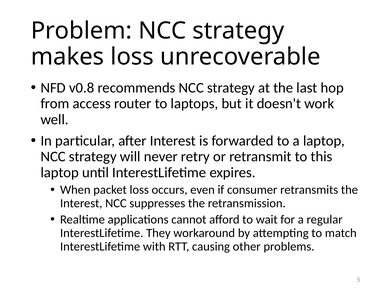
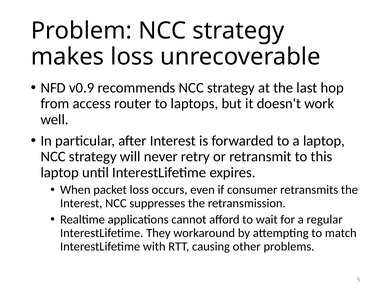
v0.8: v0.8 -> v0.9 (82, 88)
